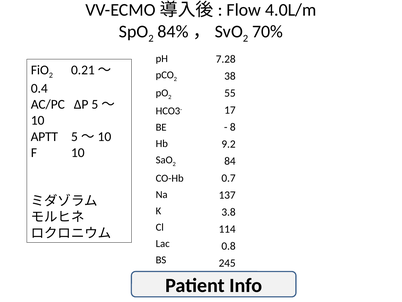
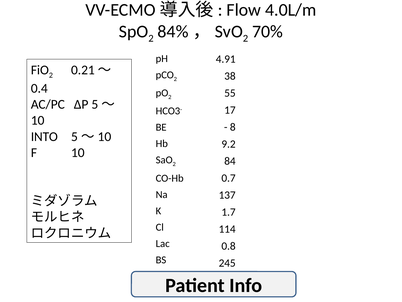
7.28: 7.28 -> 4.91 (226, 59)
APTT: APTT -> INTO (44, 136)
3.8: 3.8 -> 1.7 (229, 212)
